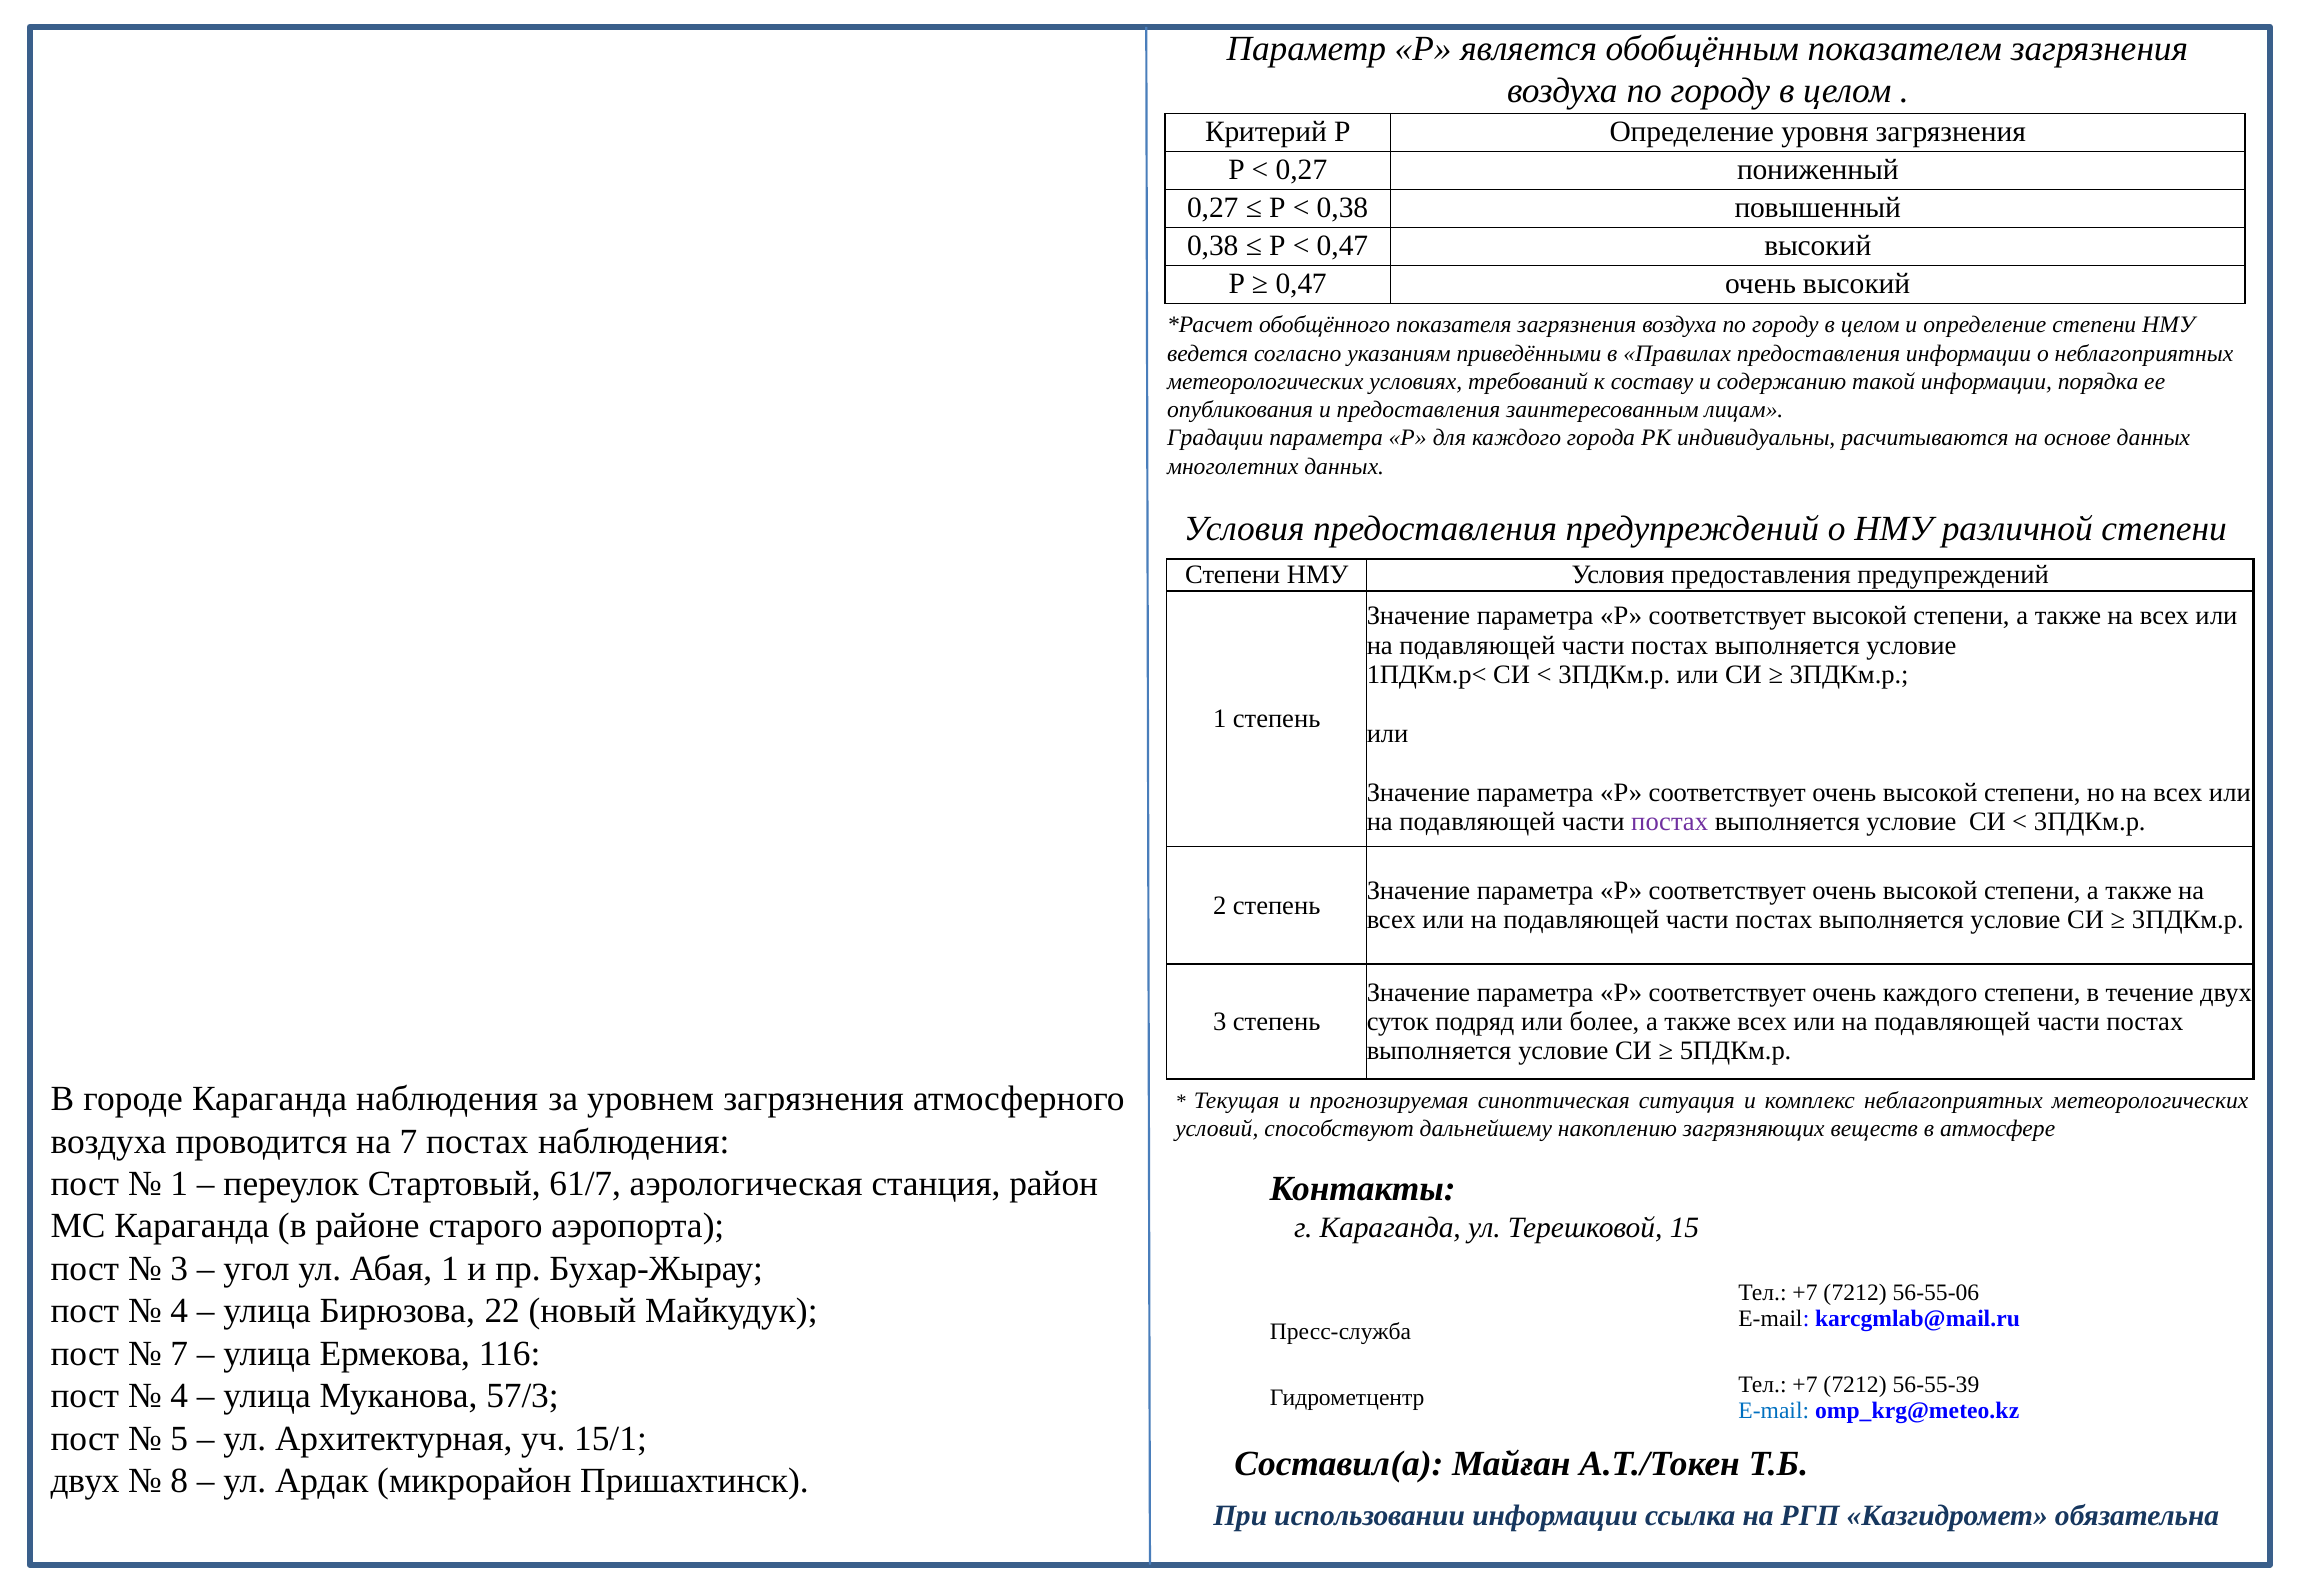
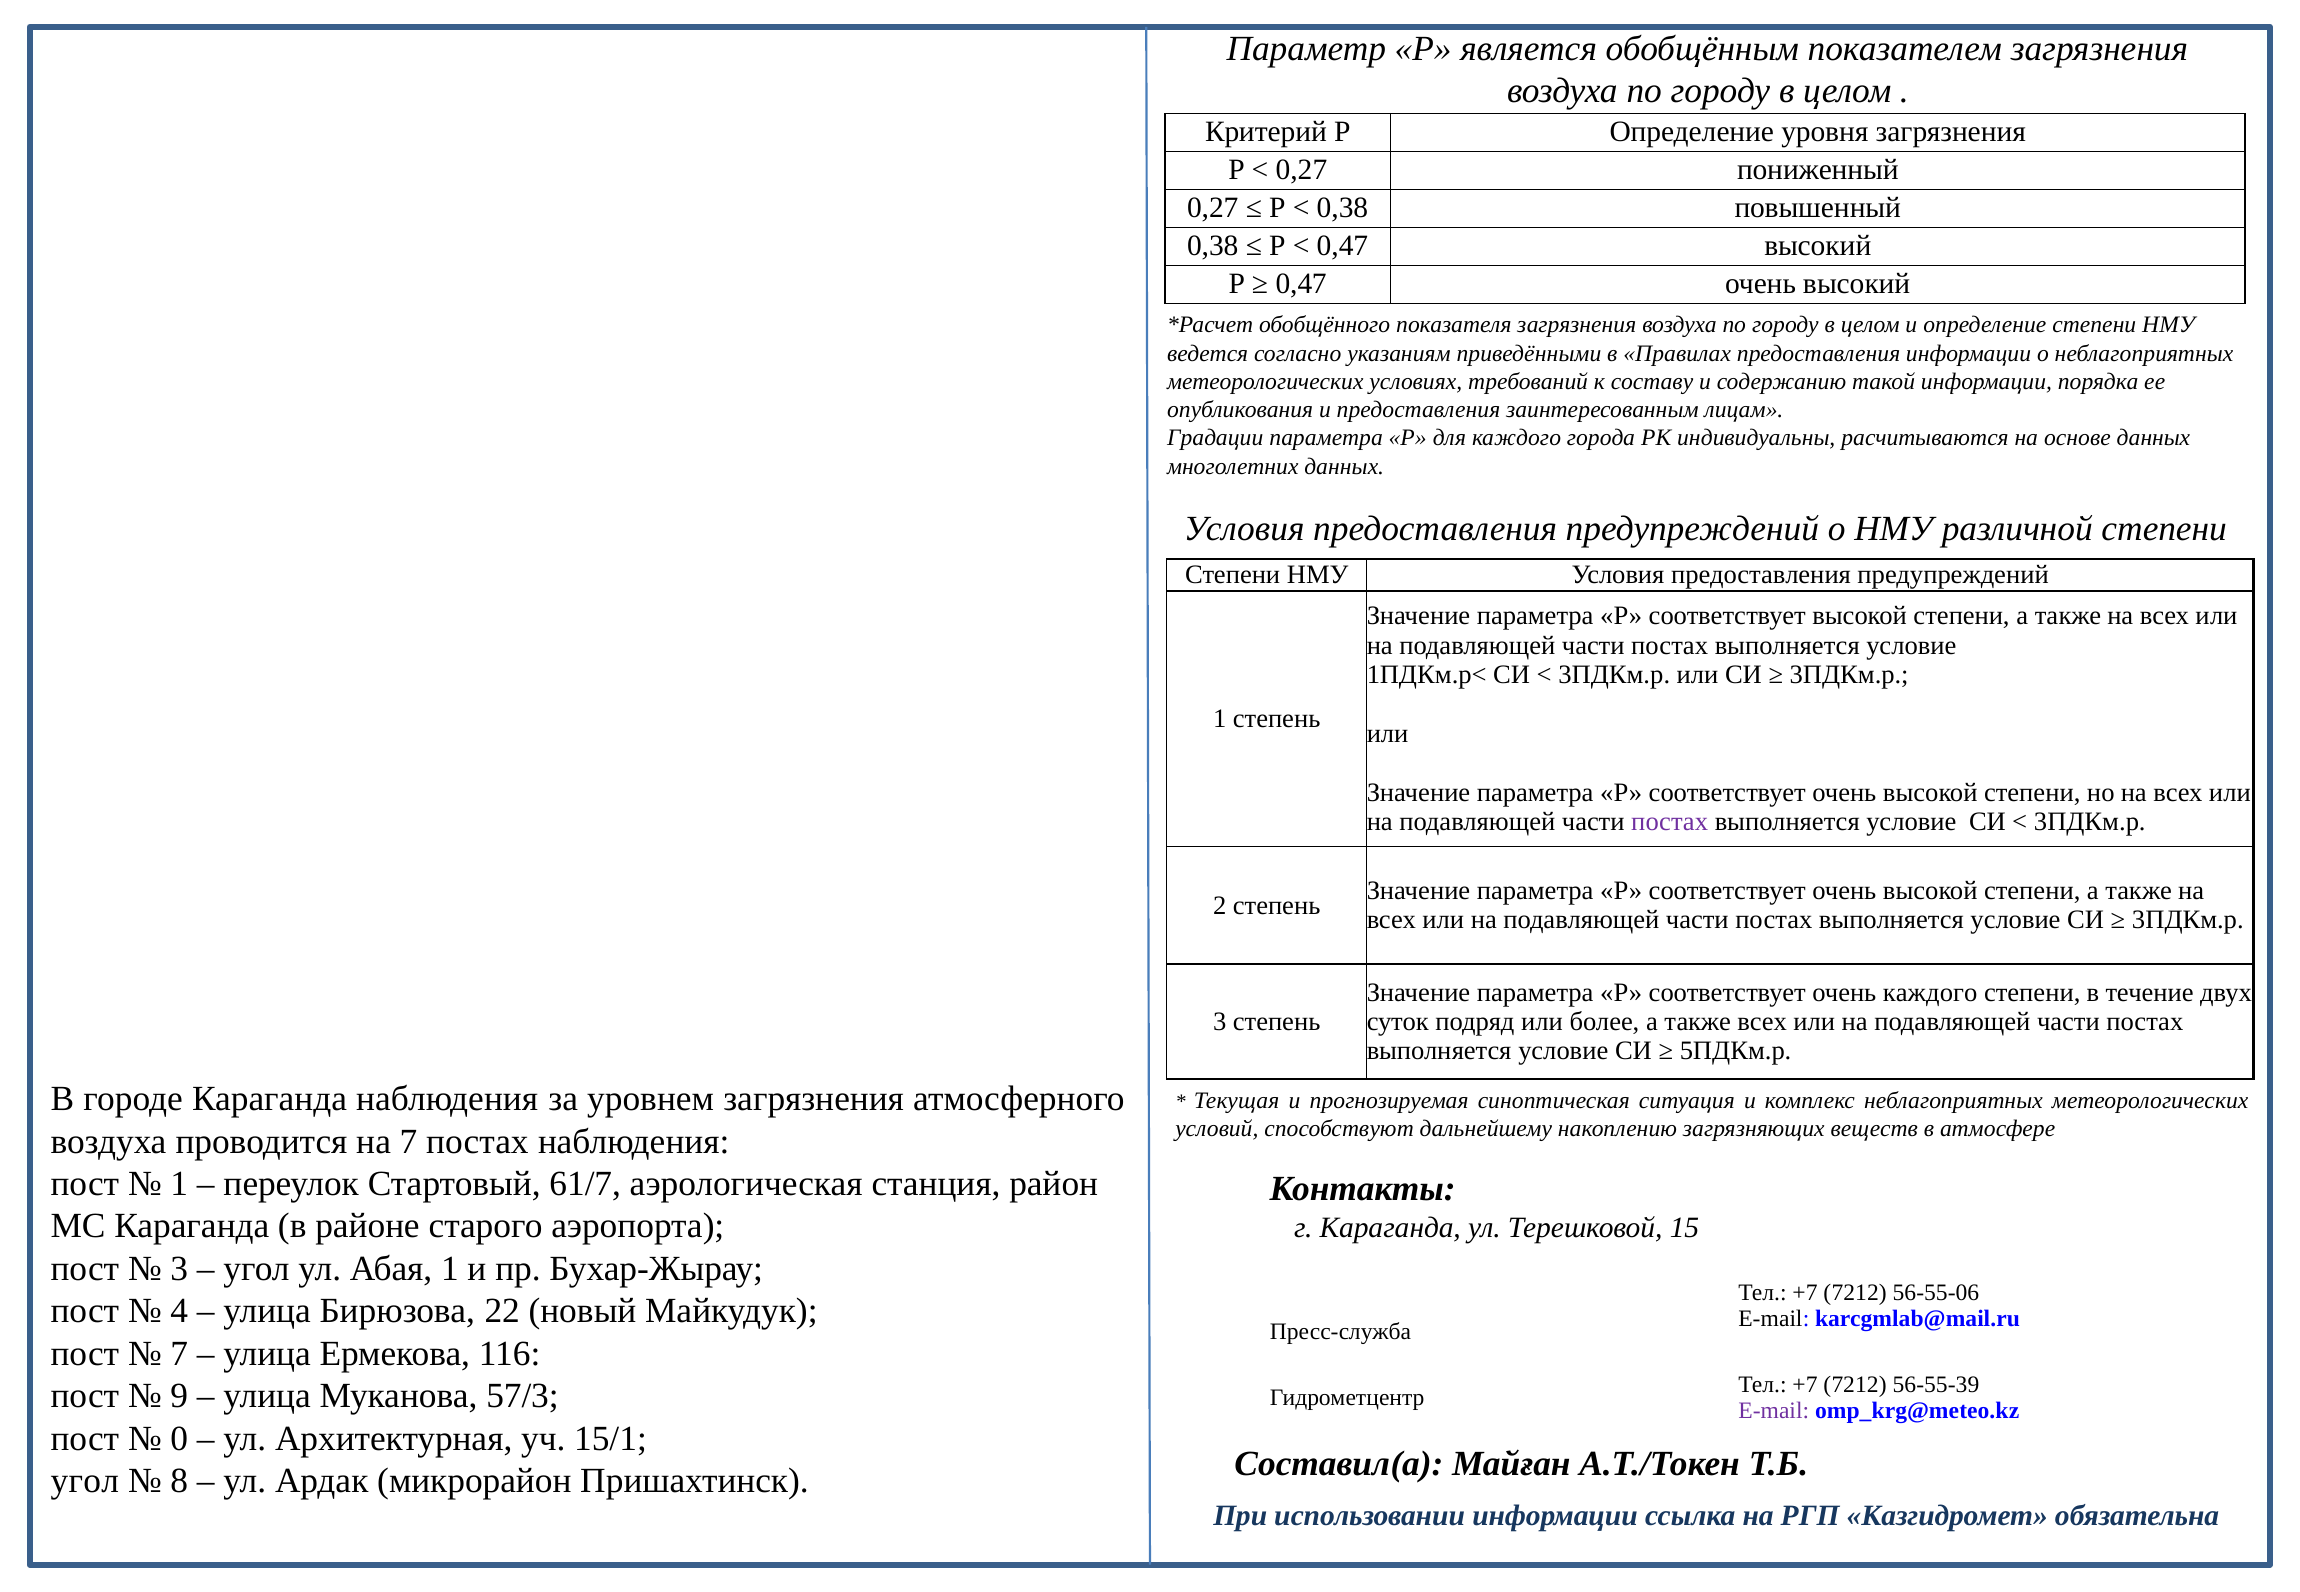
4: 4 -> 9 (179, 1396)
E-mail colour: blue -> purple (1774, 1411)
5: 5 -> 0 (179, 1439)
двух: двух -> угол (85, 1481)
